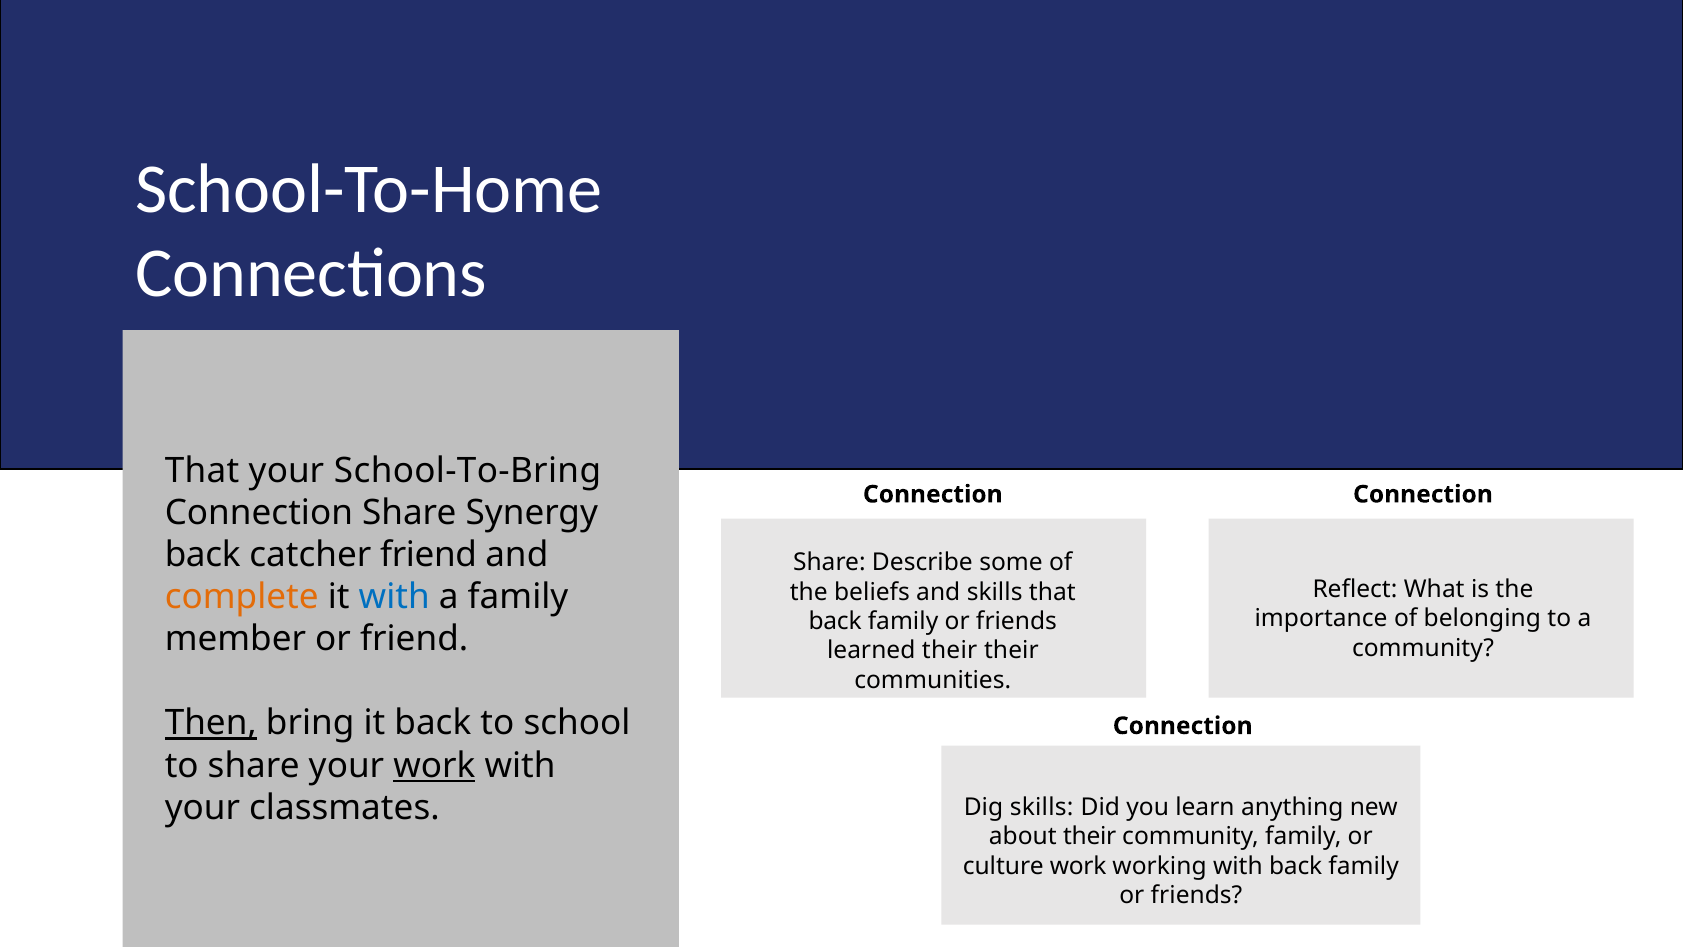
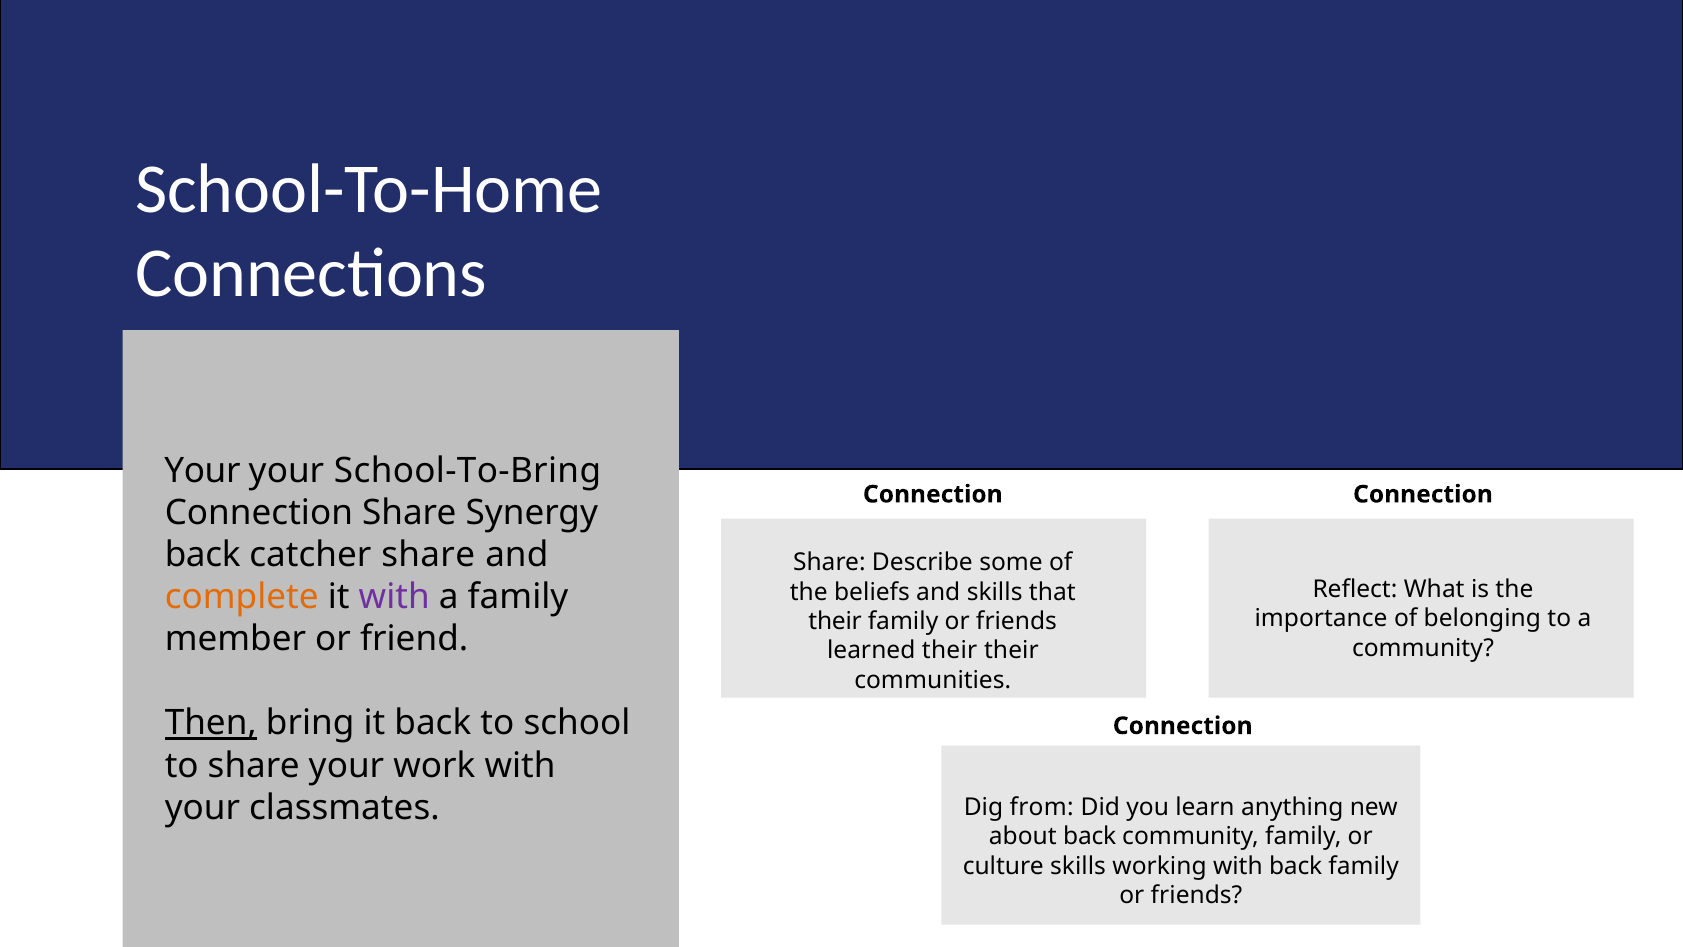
That: That -> Your (202, 471)
catcher friend: friend -> share (428, 555)
with colour: blue -> purple (394, 597)
back: back -> their (835, 621)
work underline: present -> none (434, 765)
Dig skills: skills -> from (1042, 807)
about their: their -> back (1090, 836)
culture work: work -> skills (1078, 866)
